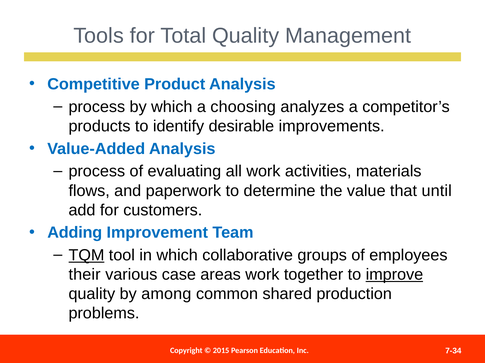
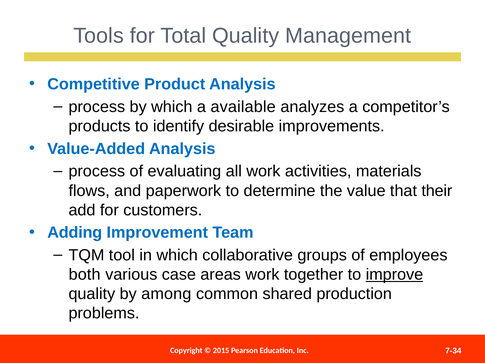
choosing: choosing -> available (243, 107)
until: until -> their (437, 191)
TQM underline: present -> none (86, 256)
their: their -> both (85, 275)
